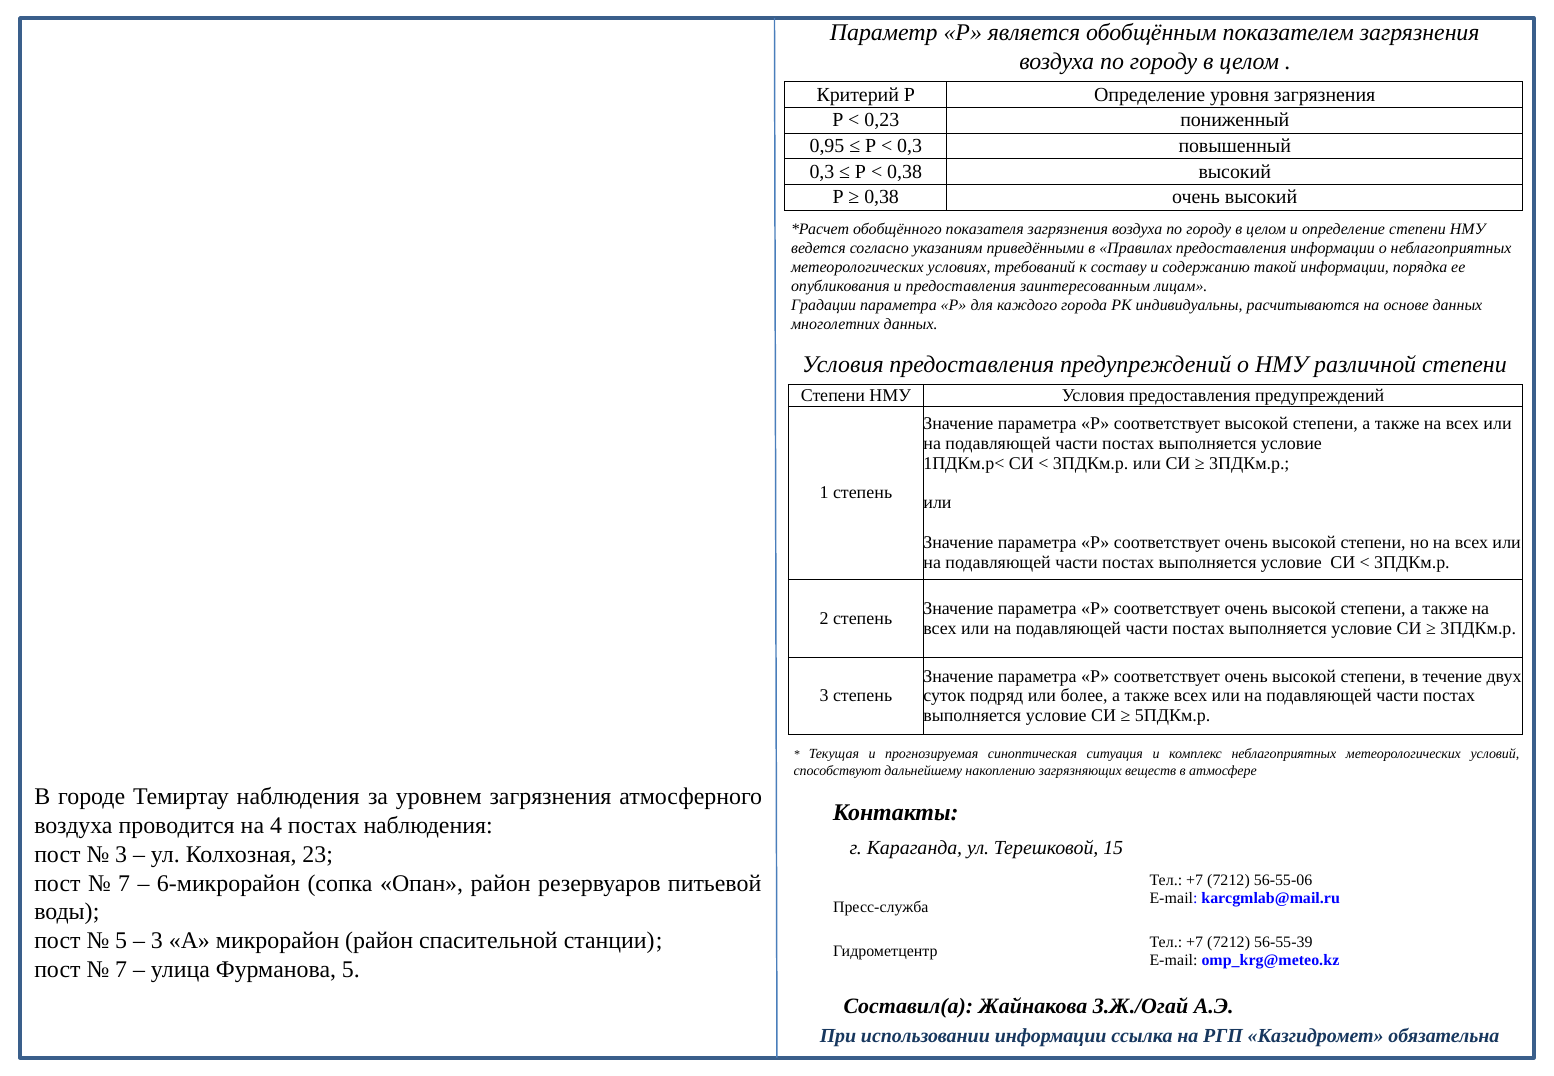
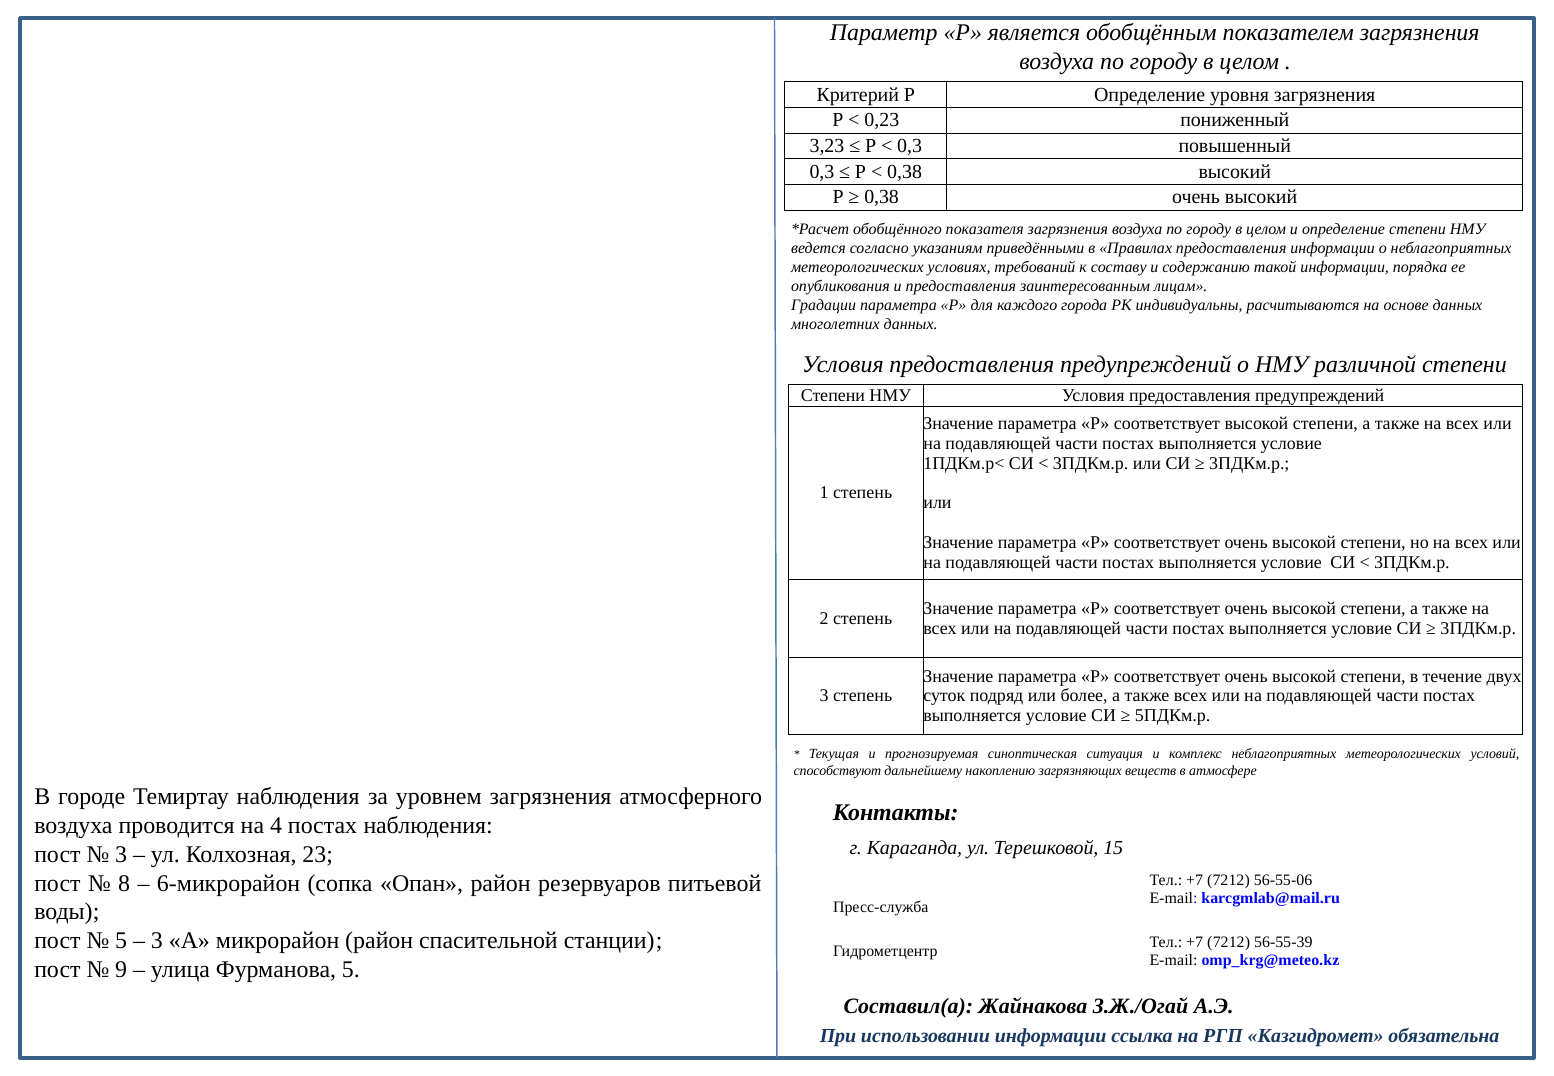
0,95: 0,95 -> 3,23 (827, 146)
7: 7 -> 8 (124, 883)
7: 7 -> 9 (121, 969)
